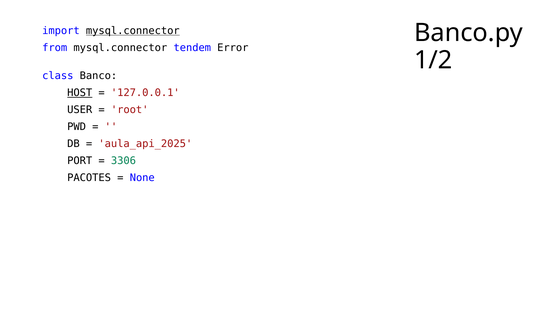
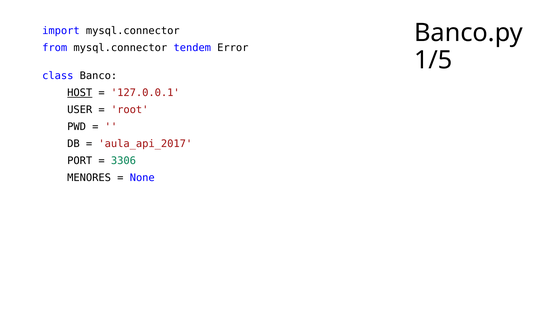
mysql.connector underline: present -> none (133, 31)
1/2: 1/2 -> 1/5 (433, 60)
aula_api_2025: aula_api_2025 -> aula_api_2017 (145, 144)
PACOTES: PACOTES -> MENORES (89, 178)
